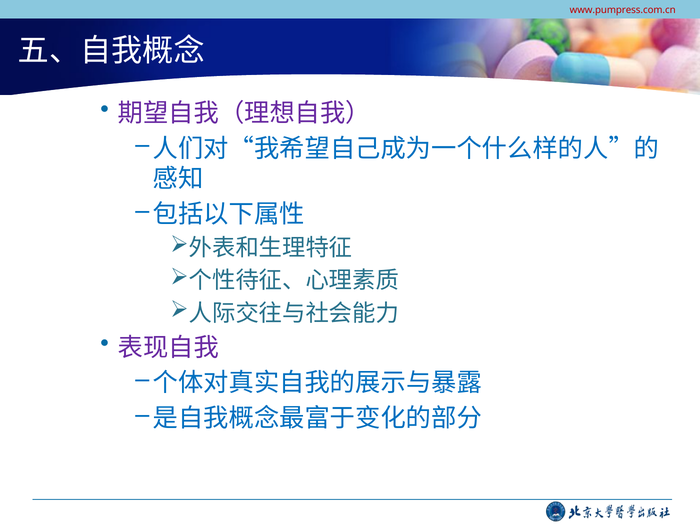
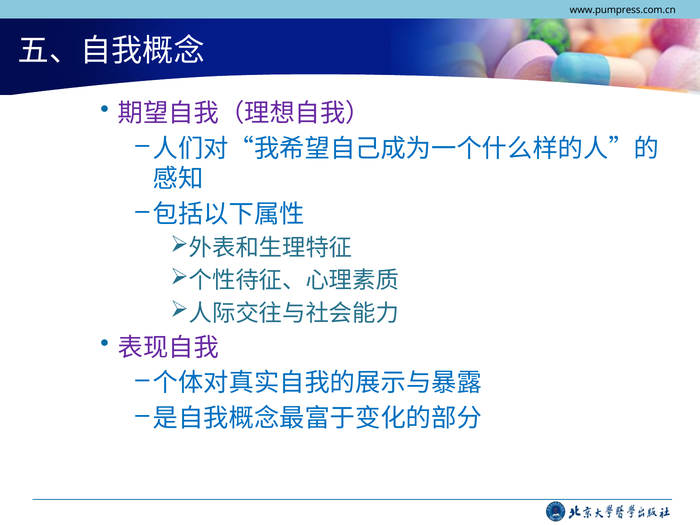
www.pumpress.com.cn colour: red -> black (623, 10)
